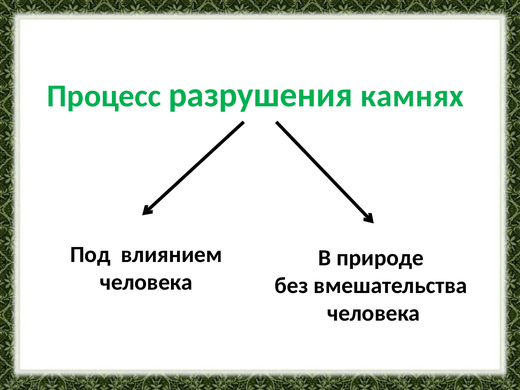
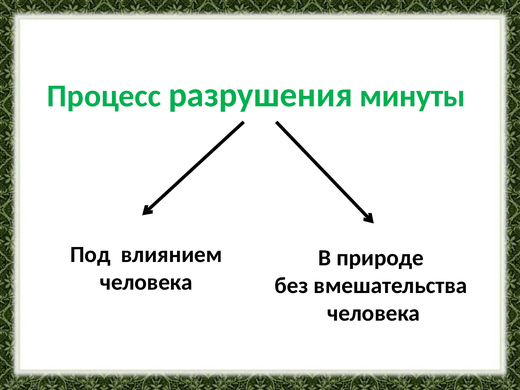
камнях: камнях -> минуты (413, 96)
